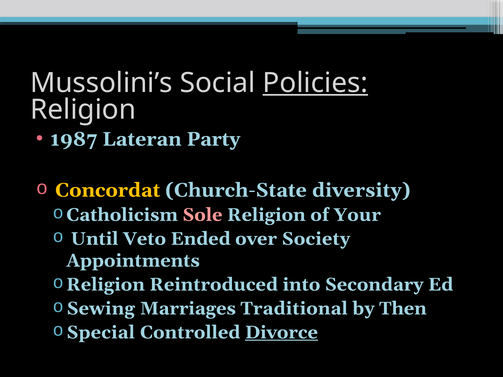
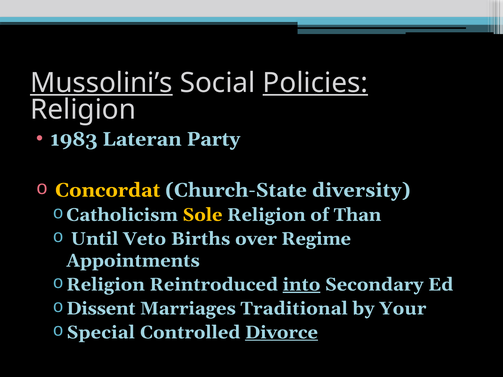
Mussolini’s underline: none -> present (101, 83)
1987: 1987 -> 1983 (74, 139)
Sole colour: pink -> yellow (202, 215)
Your: Your -> Than (357, 215)
Ended: Ended -> Births (201, 239)
Society: Society -> Regime (316, 239)
into underline: none -> present (301, 285)
Sewing: Sewing -> Dissent (101, 309)
Then: Then -> Your (403, 309)
